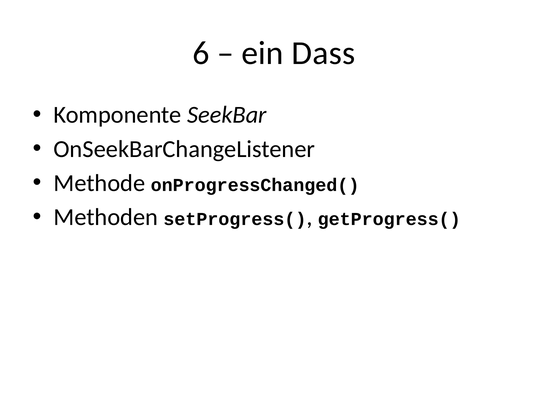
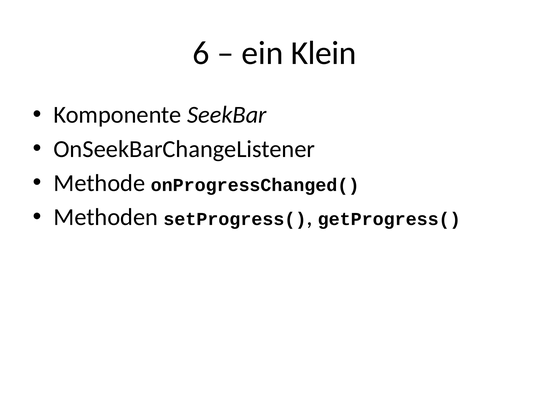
Dass: Dass -> Klein (324, 53)
